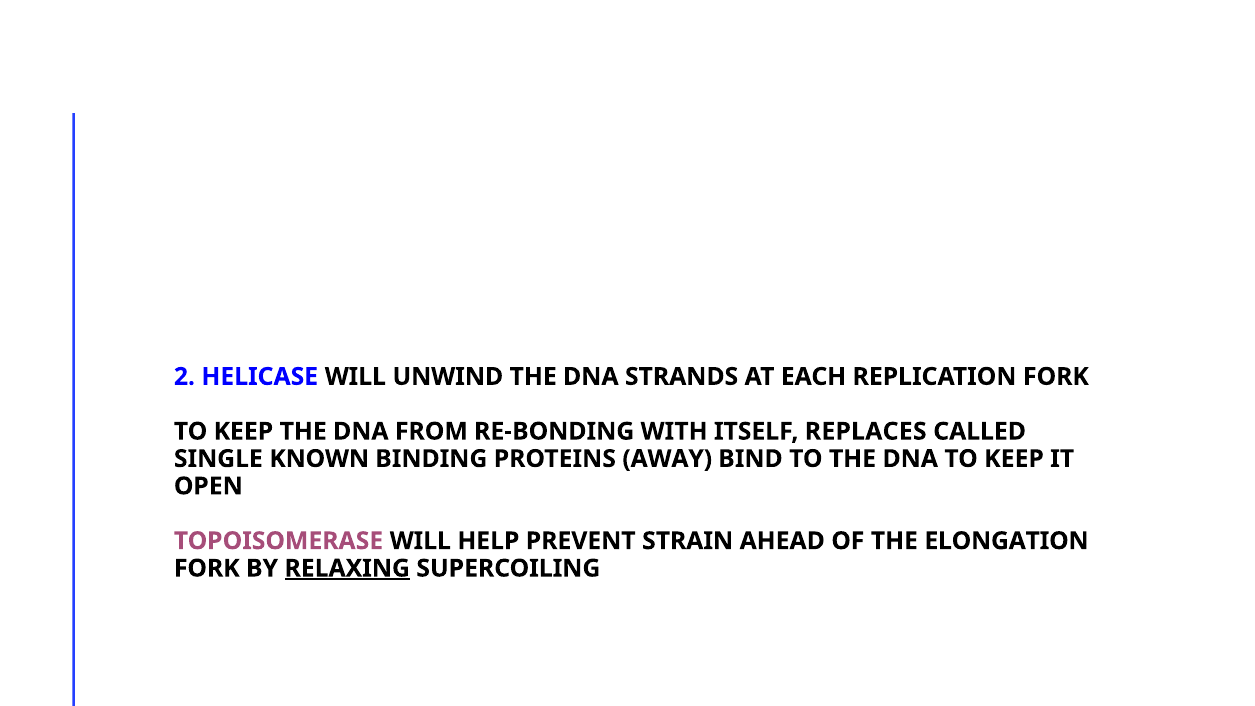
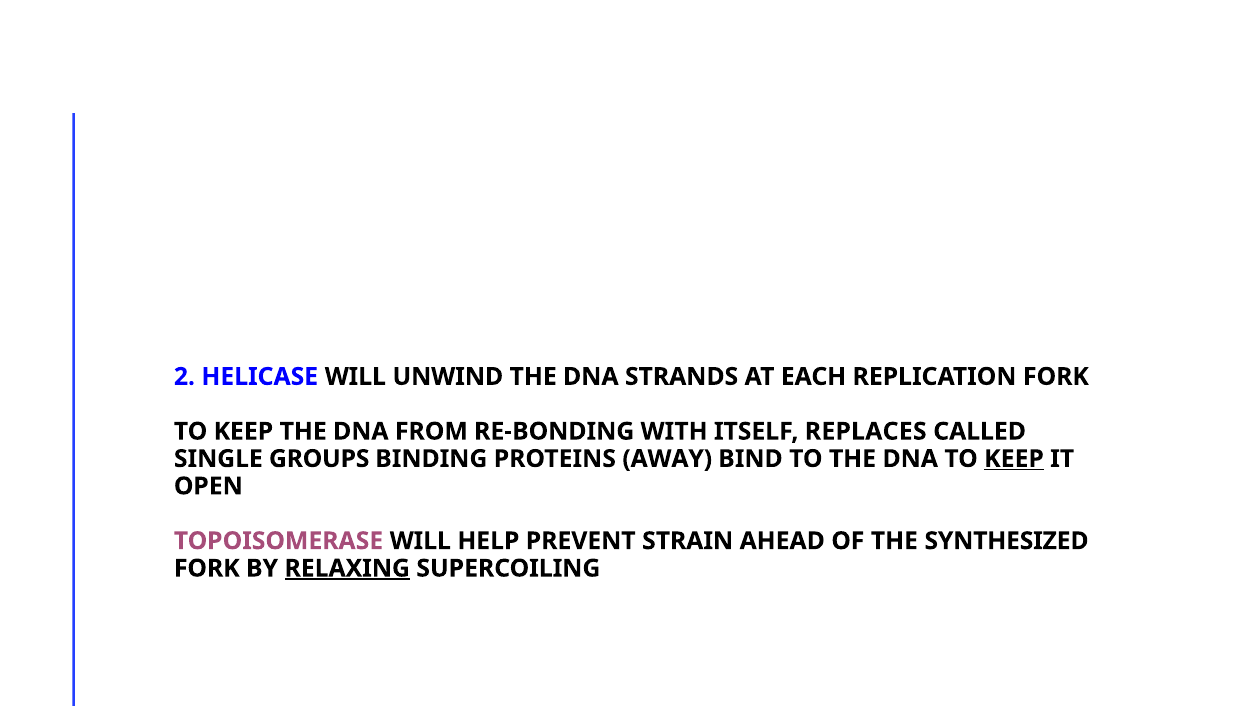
KNOWN: KNOWN -> GROUPS (319, 459)
KEEP underline: none -> present (1014, 459)
ELONGATION: ELONGATION -> SYNTHESIZED (1007, 541)
